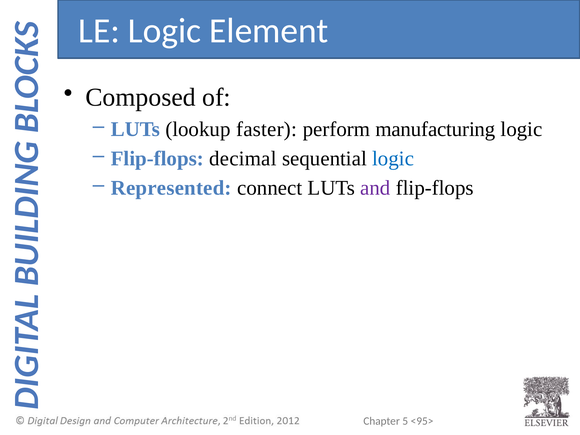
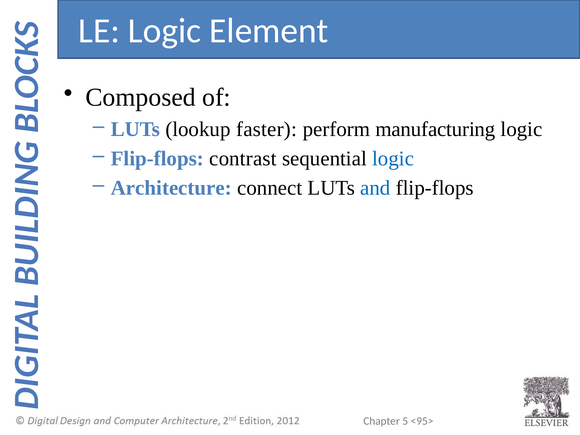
decimal: decimal -> contrast (243, 159)
Represented: Represented -> Architecture (171, 188)
and colour: purple -> blue (375, 188)
